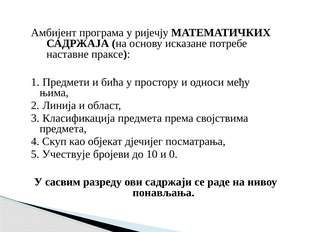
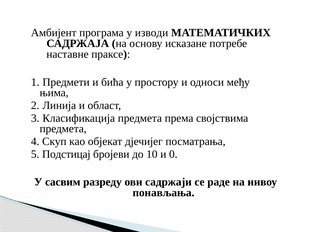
ријечју: ријечју -> изводи (152, 33)
Учествује: Учествује -> Подстицај (66, 154)
